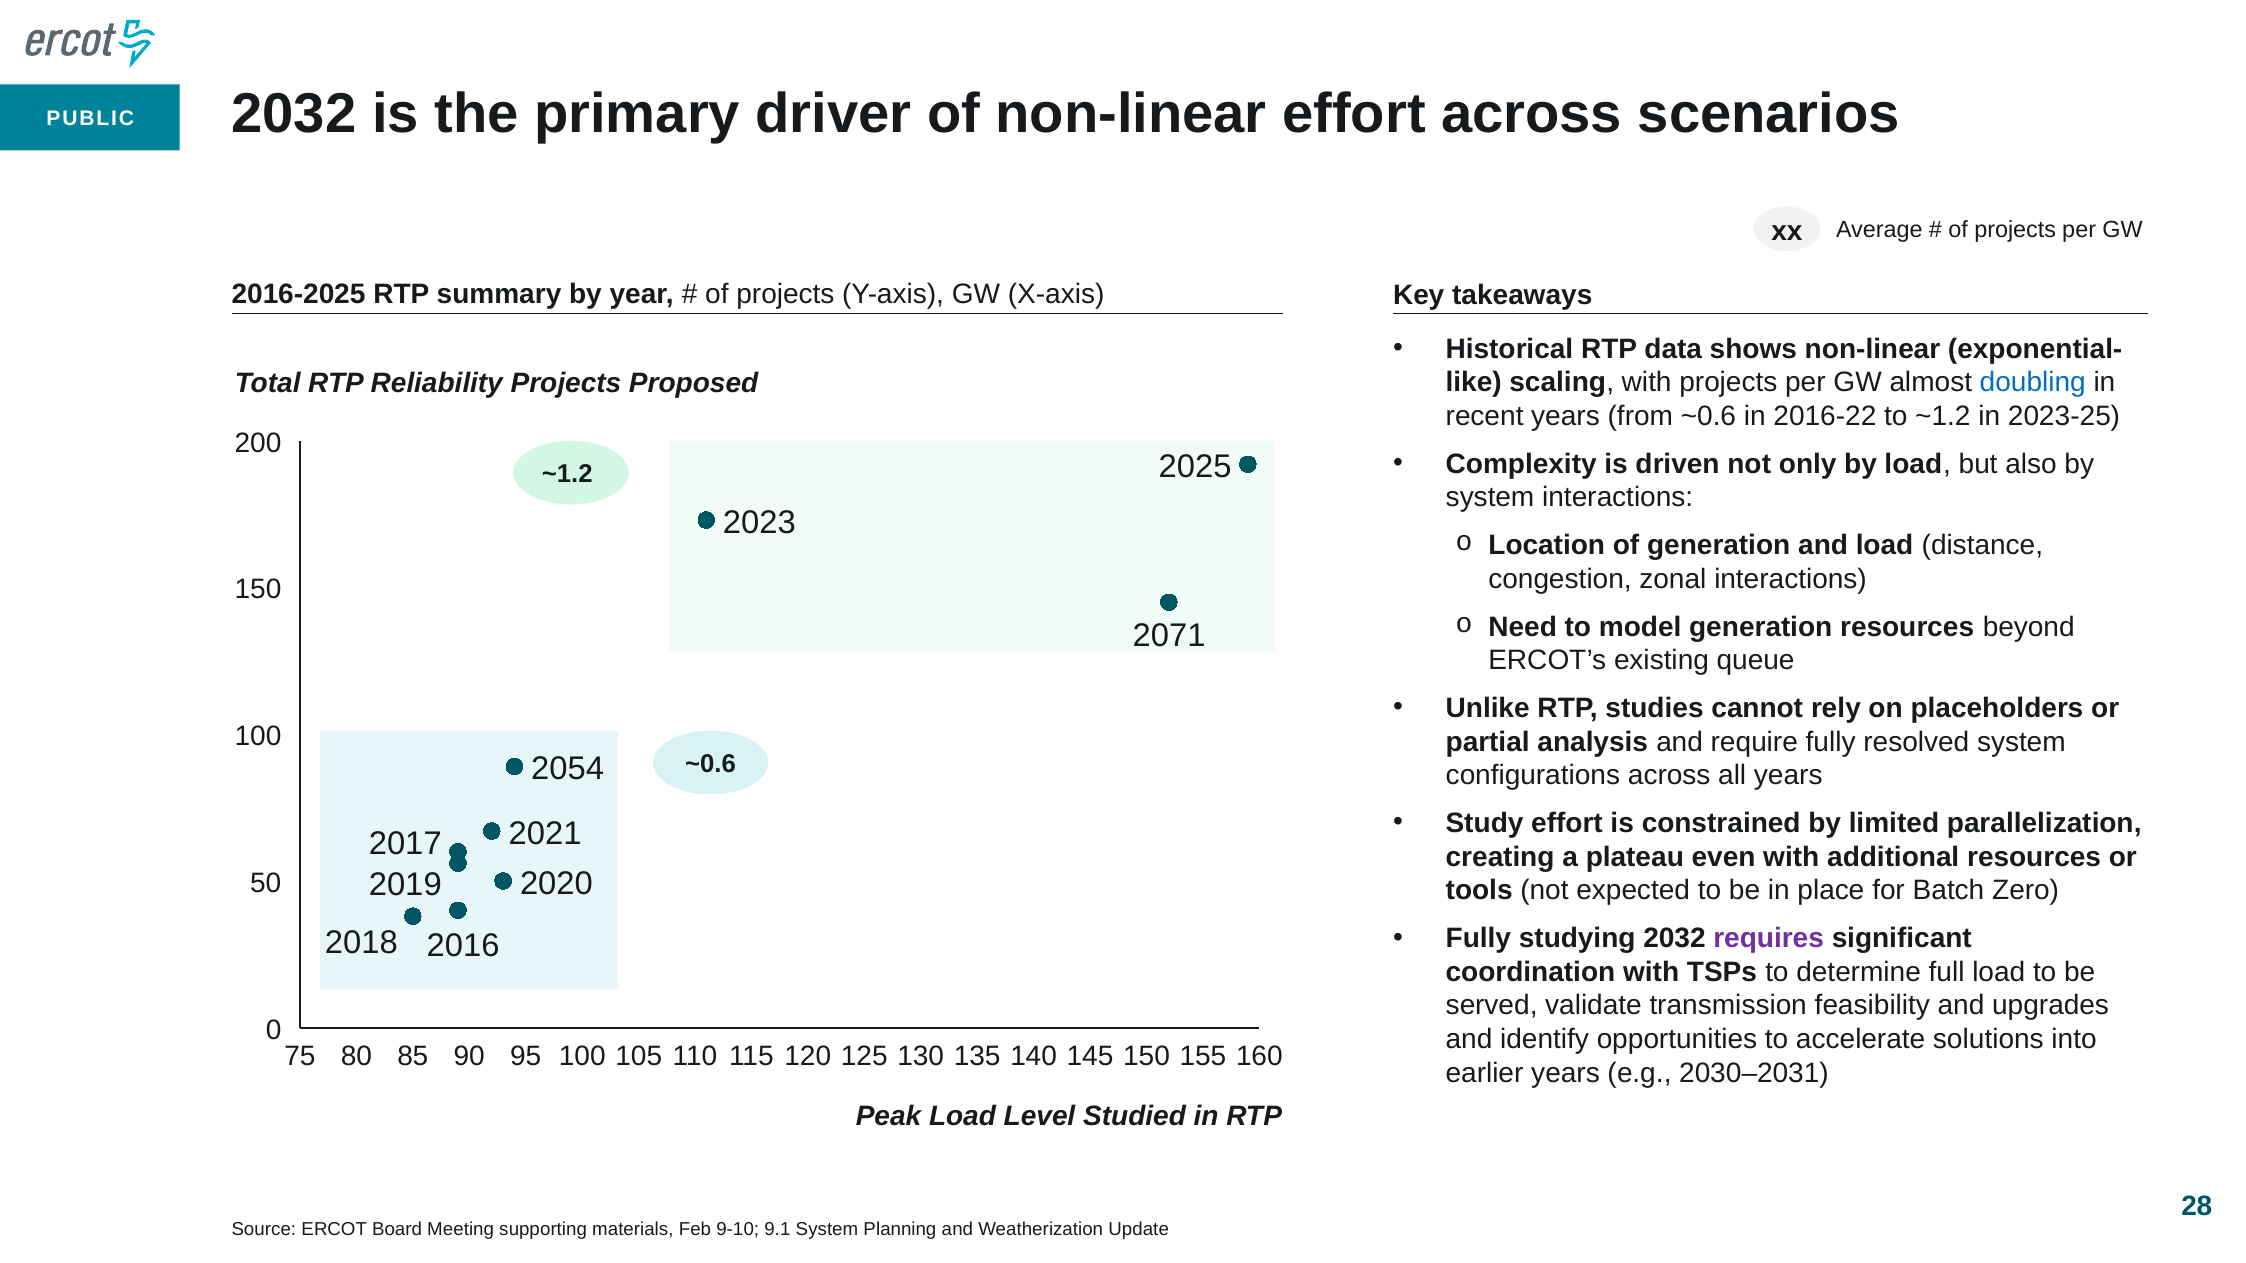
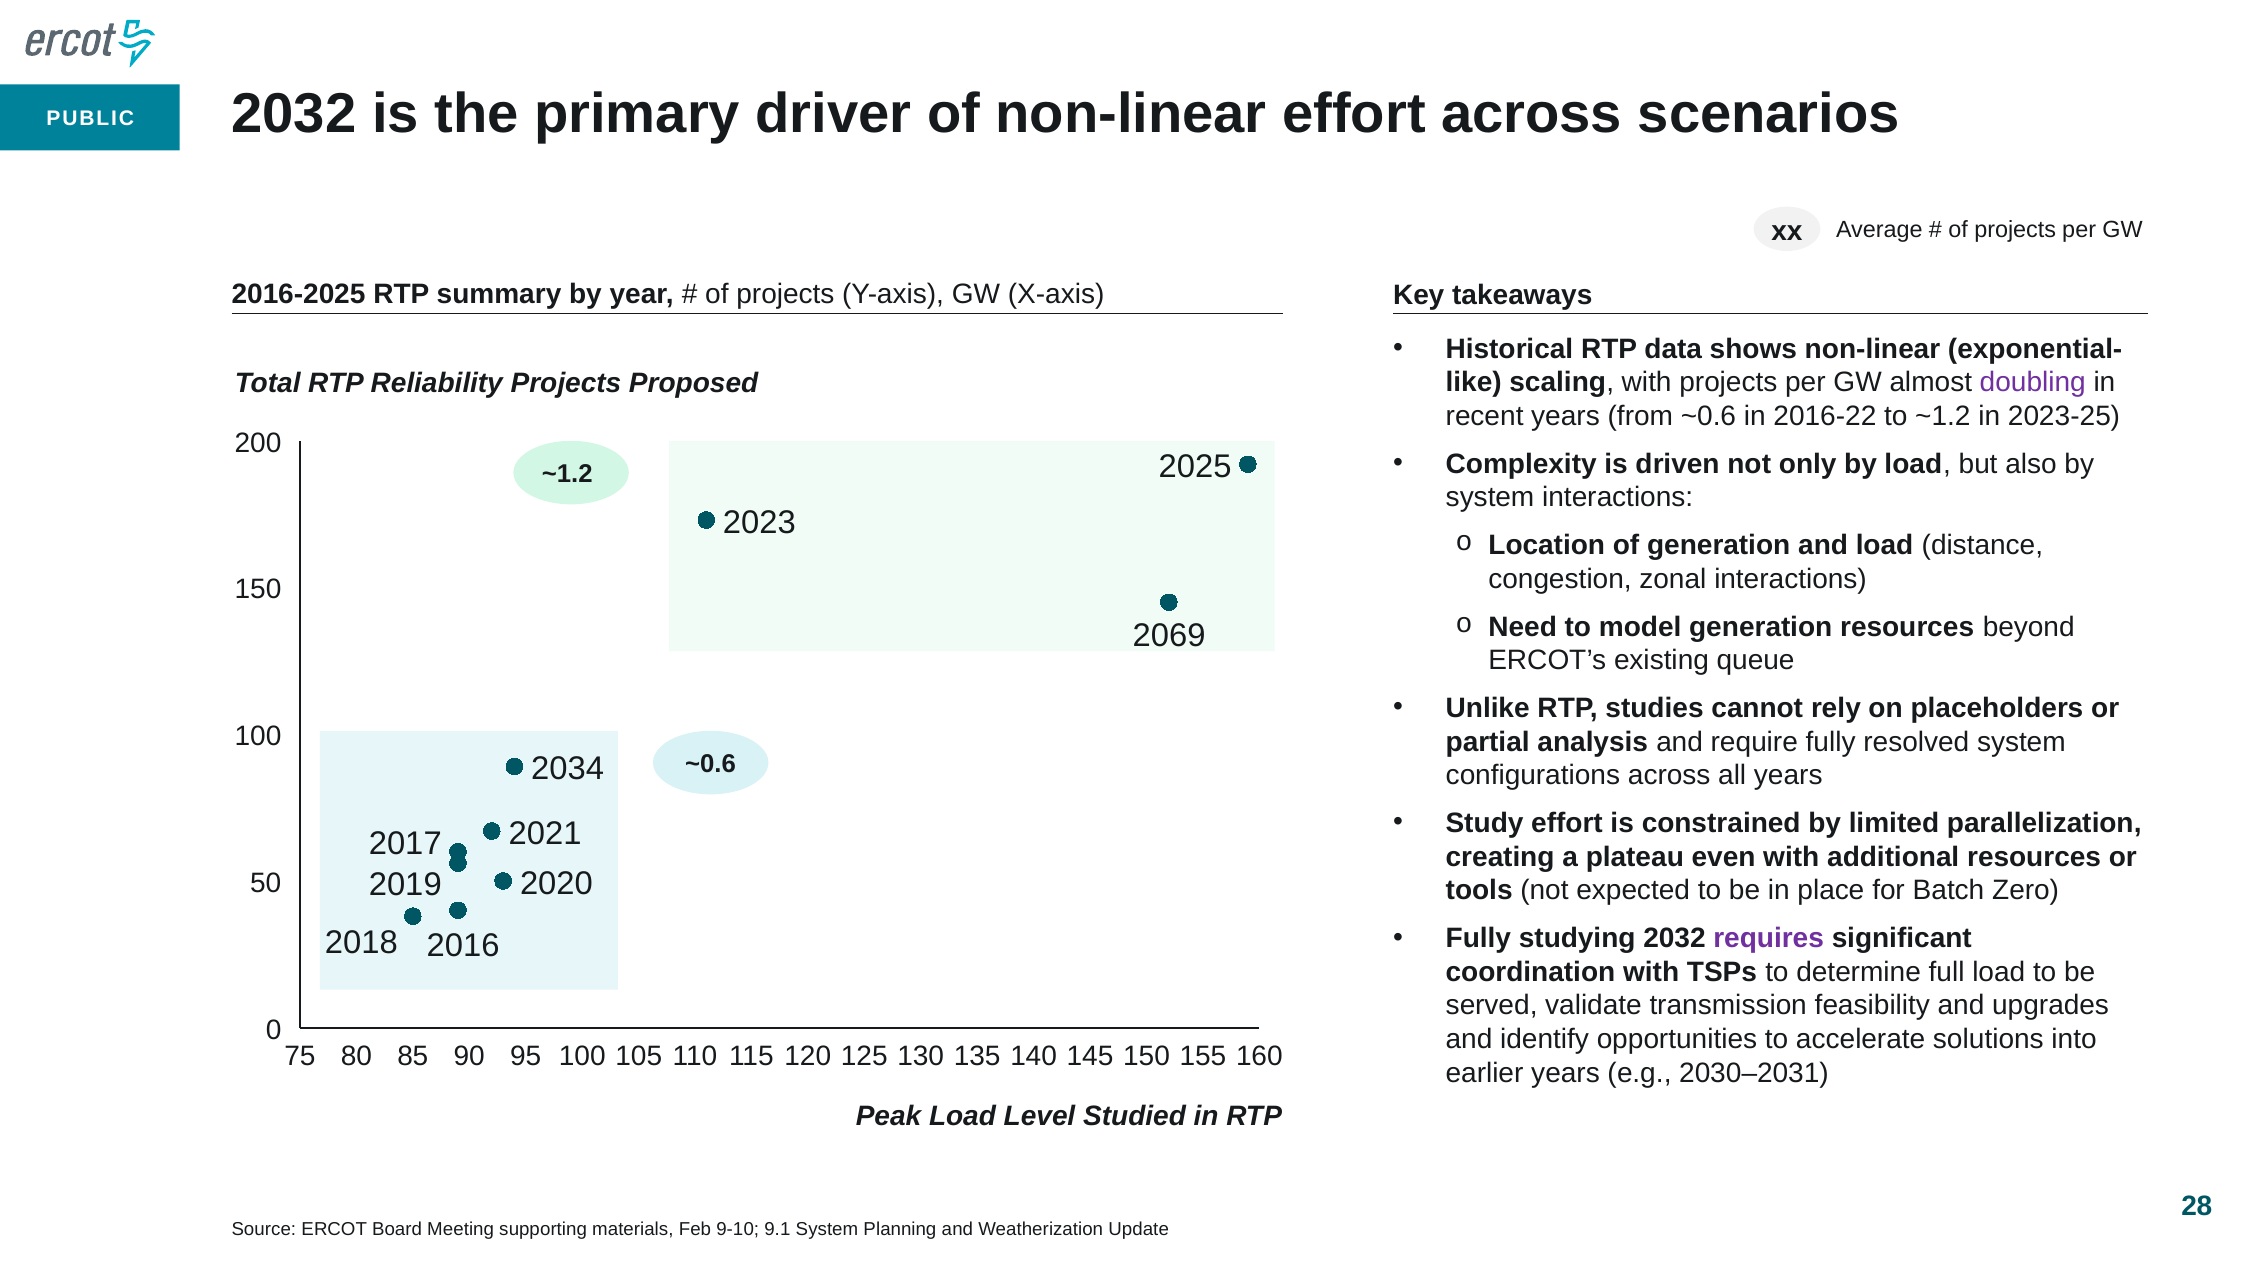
doubling colour: blue -> purple (2033, 383)
2071: 2071 -> 2069 (1169, 636)
2054: 2054 -> 2034 (568, 769)
